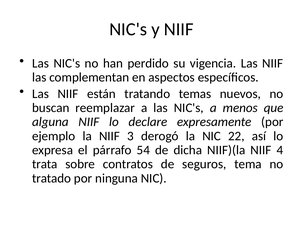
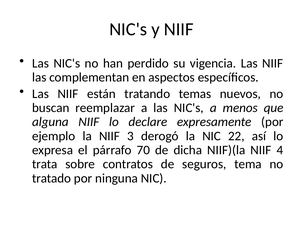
54: 54 -> 70 (143, 150)
